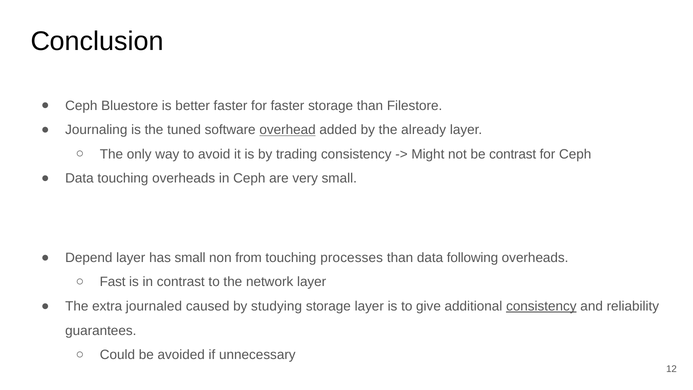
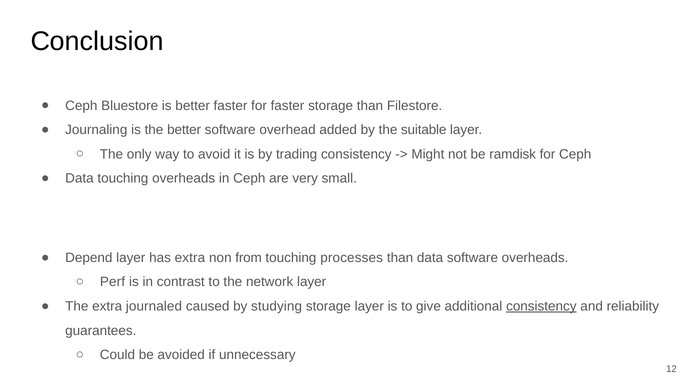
the tuned: tuned -> better (184, 130)
overhead underline: present -> none (288, 130)
already: already -> suitable (424, 130)
be contrast: contrast -> ramdisk (513, 154)
has small: small -> extra (190, 258)
data following: following -> software (472, 258)
Fast: Fast -> Perf (113, 282)
